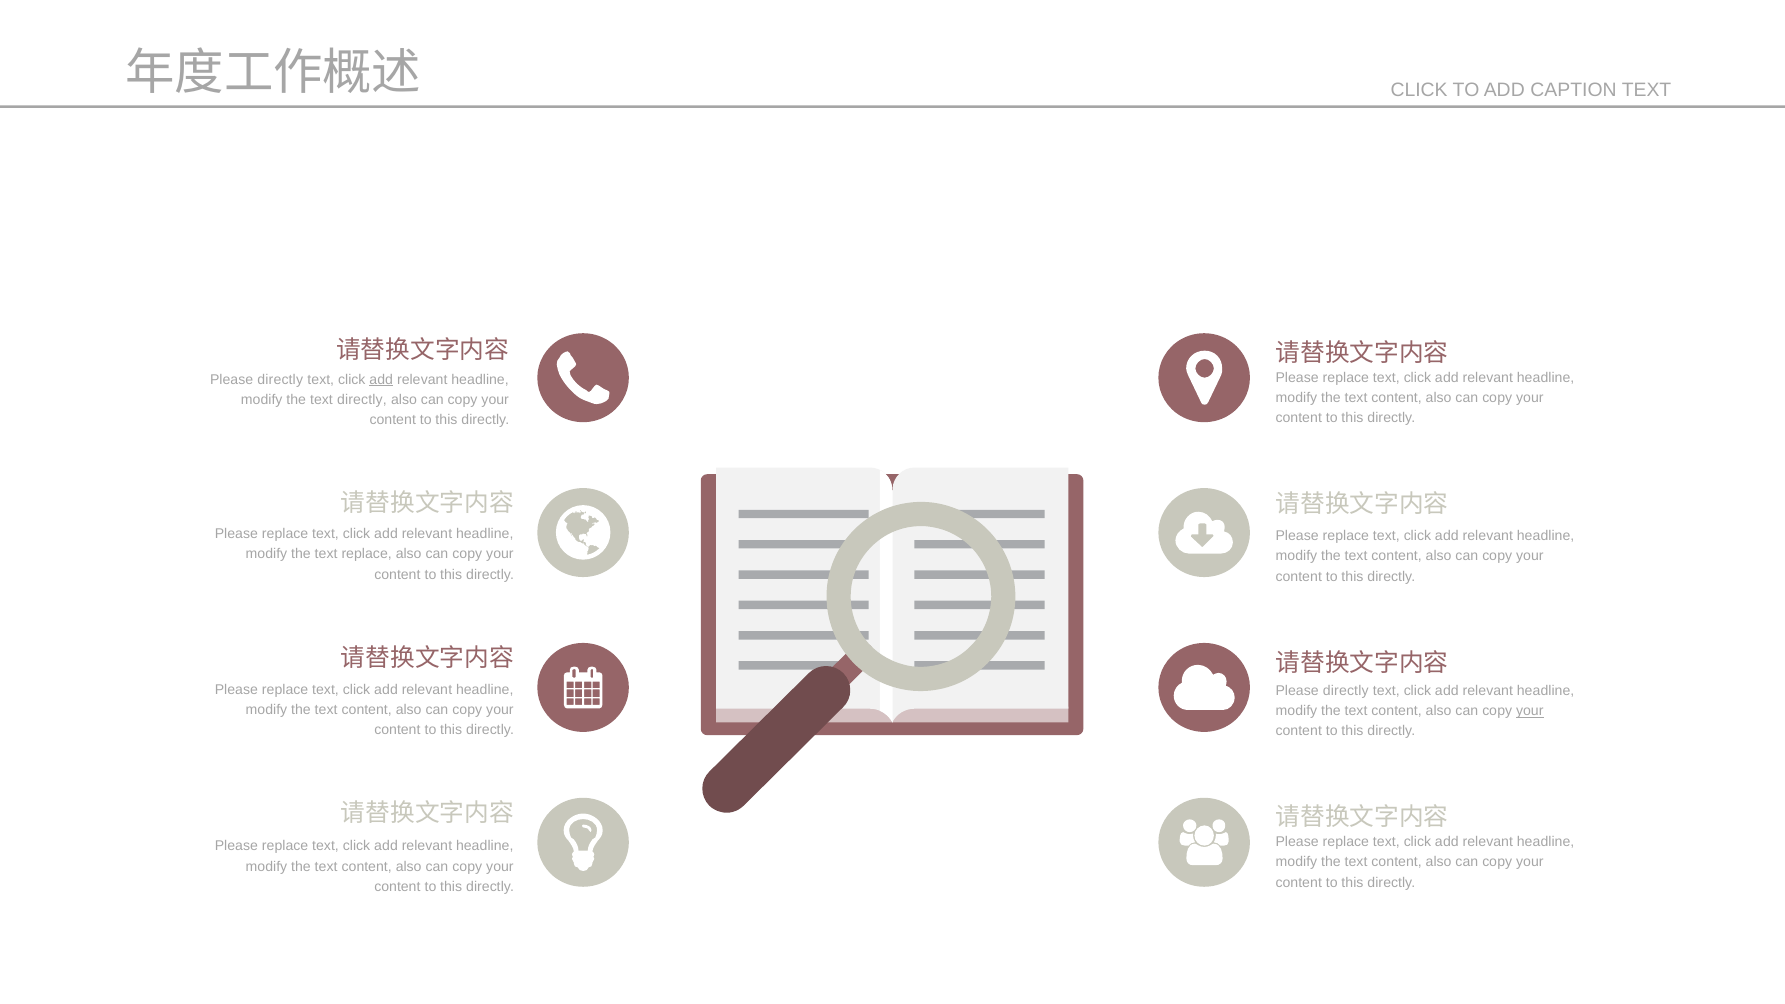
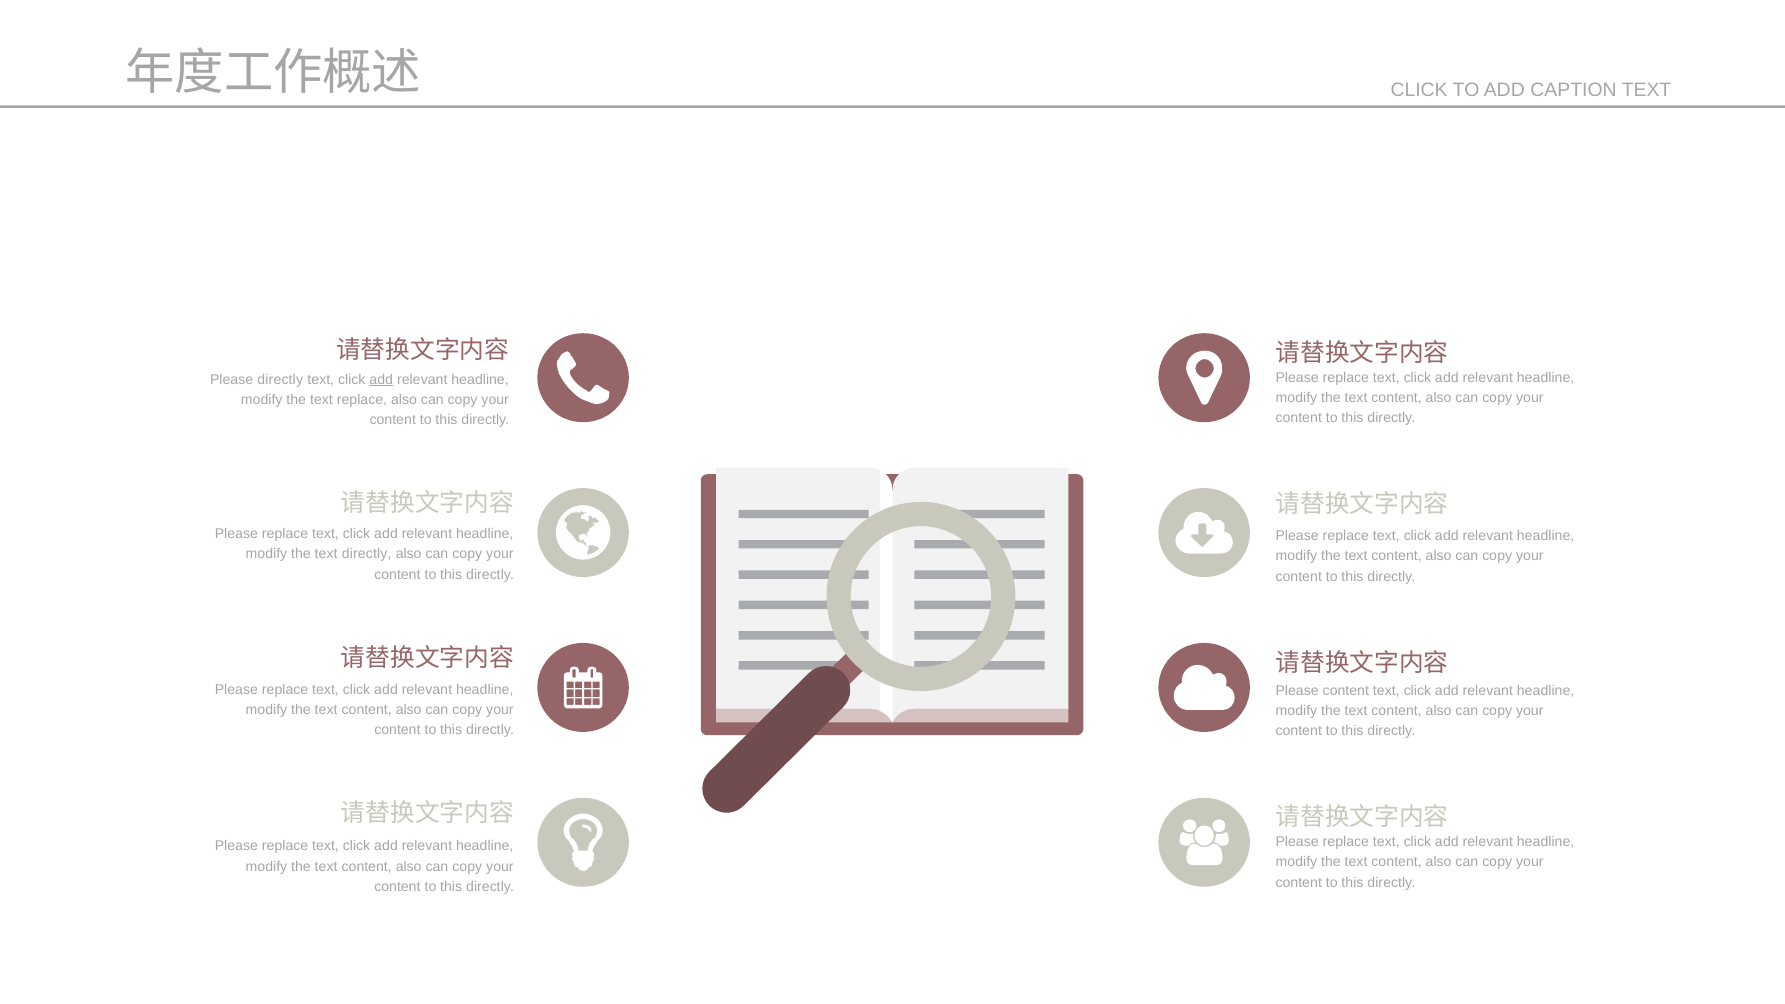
text directly: directly -> replace (362, 400)
text replace: replace -> directly (367, 554)
directly: directly -> content (1346, 691)
your underline: present -> none (1530, 711)
